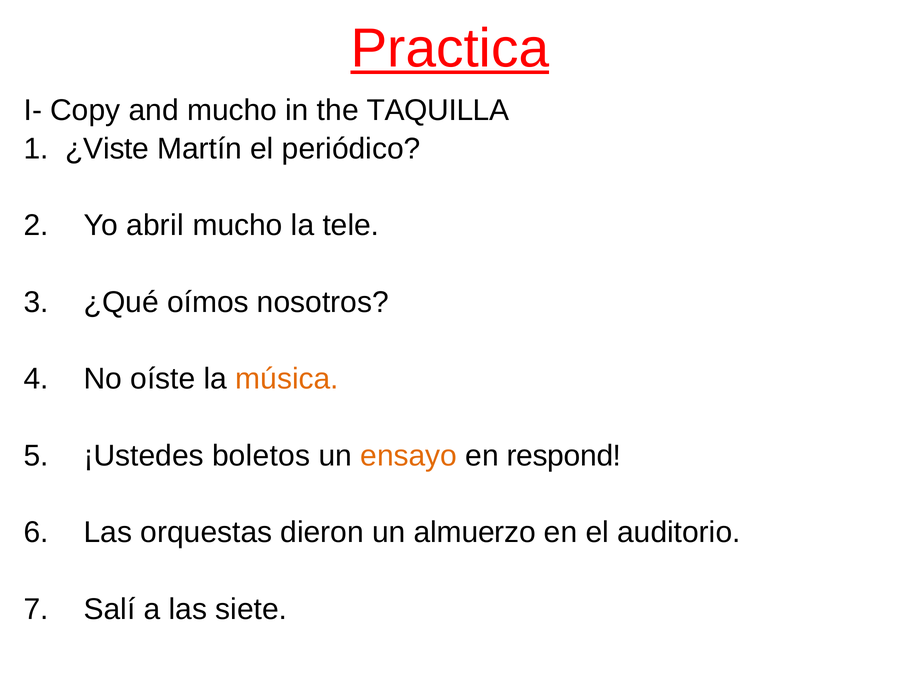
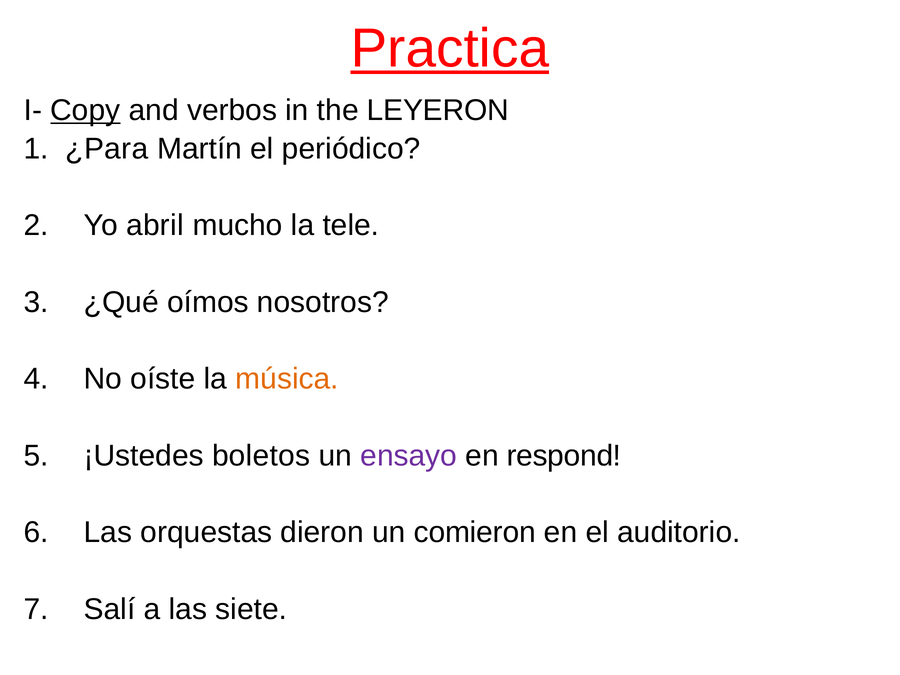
Copy underline: none -> present (85, 110)
and mucho: mucho -> verbos (232, 110)
TAQUILLA: TAQUILLA -> LEYERON (438, 110)
¿Viste: ¿Viste -> ¿Para (107, 149)
ensayo colour: orange -> purple (409, 456)
almuerzo: almuerzo -> comieron (475, 533)
